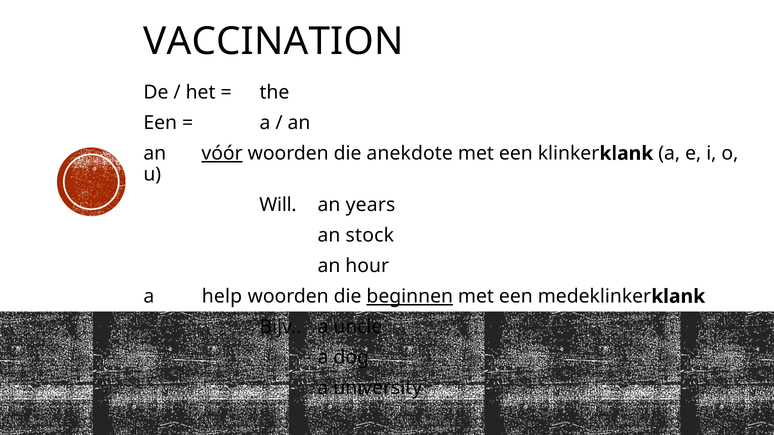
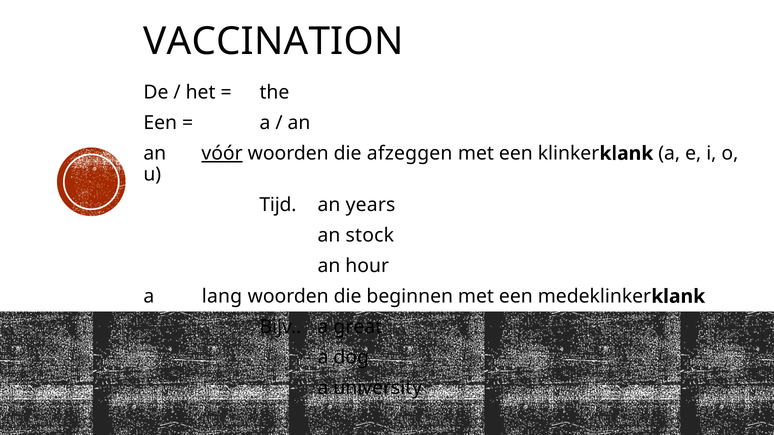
anekdote: anekdote -> afzeggen (410, 154)
Will: Will -> Tijd (278, 205)
help: help -> lang (222, 297)
beginnen underline: present -> none (410, 297)
uncle: uncle -> great (358, 327)
